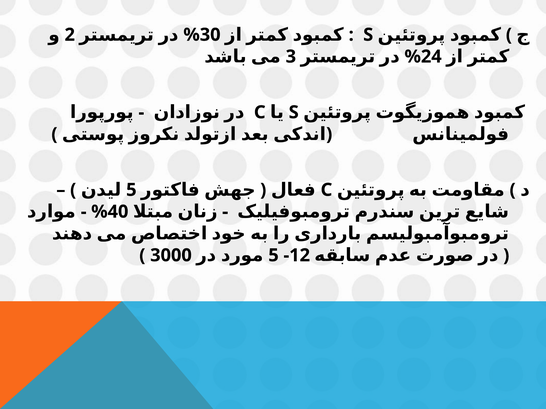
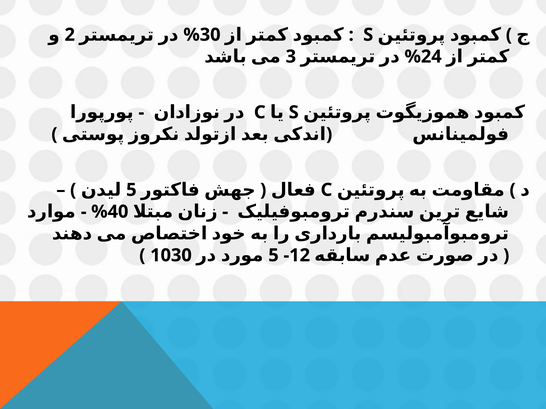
3000: 3000 -> 1030 (171, 256)
